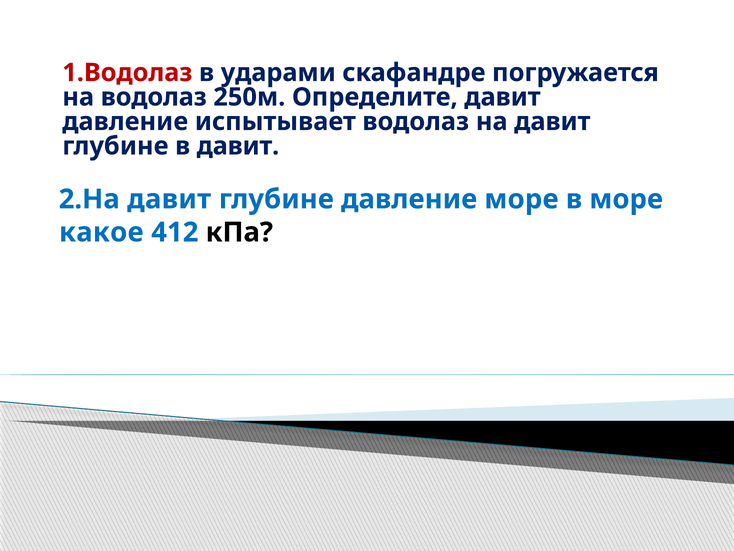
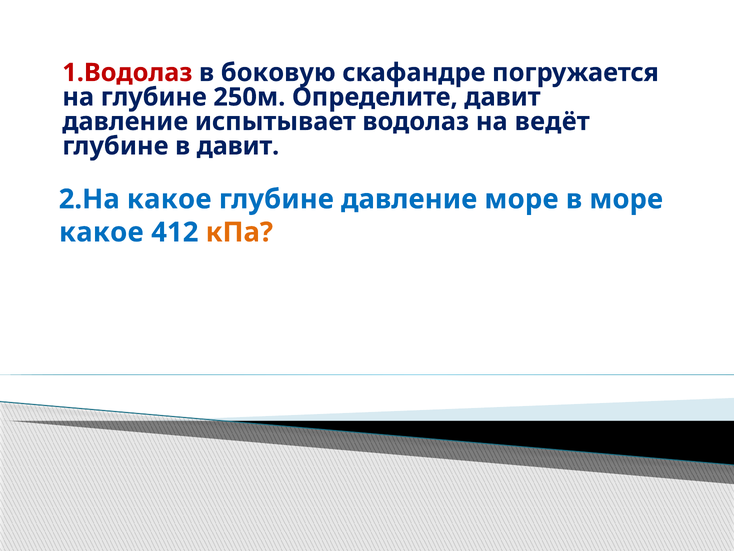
ударами: ударами -> боковую (278, 73)
на водолаз: водолаз -> глубине (154, 97)
на давит: давит -> ведёт (552, 121)
2.На давит: давит -> какое (169, 199)
кПа colour: black -> orange (239, 232)
